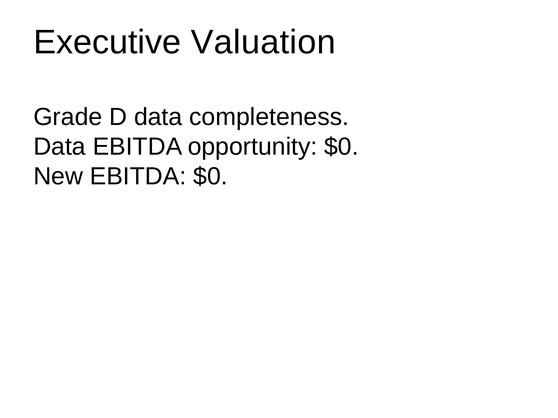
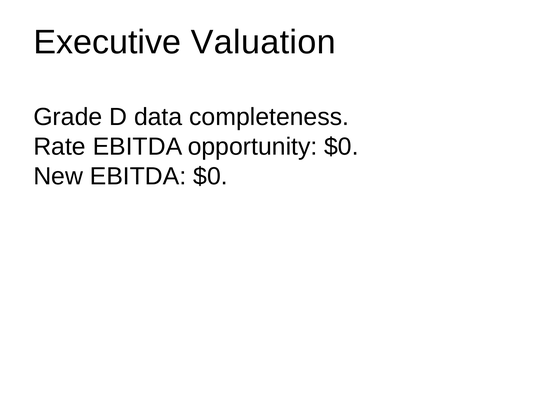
Data: Data -> Rate (60, 147)
